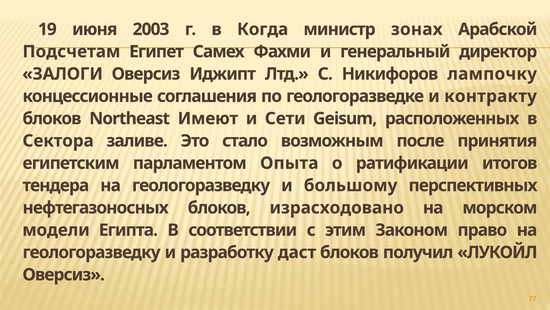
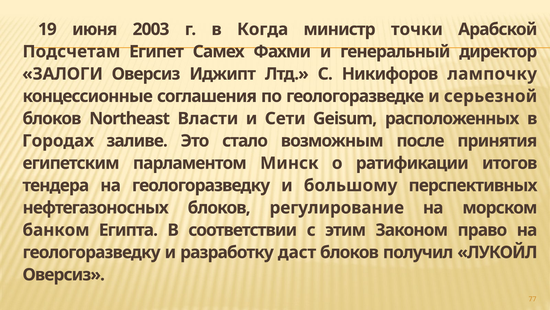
зонах: зонах -> точки (417, 29)
контракту: контракту -> серьезной (491, 96)
Имеют: Имеют -> Власти (208, 118)
Сектора: Сектора -> Городах (58, 141)
Опыта: Опыта -> Минск (289, 163)
израсходовано: израсходовано -> регулирование (337, 207)
модели: модели -> банком (56, 230)
